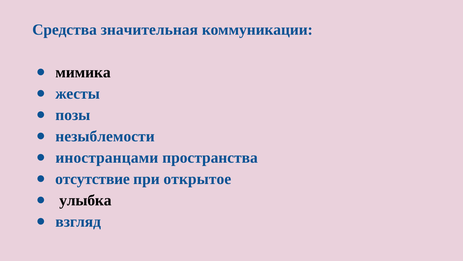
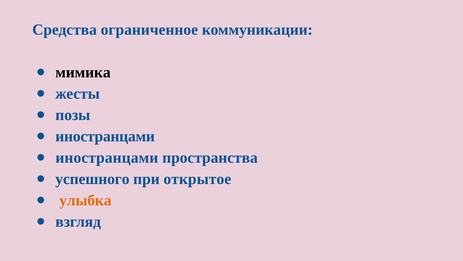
значительная: значительная -> ограниченное (149, 30)
незыблемости: незыблемости -> иностранцами (105, 136)
отсутствие: отсутствие -> успешного (92, 179)
улыбка colour: black -> orange (85, 200)
